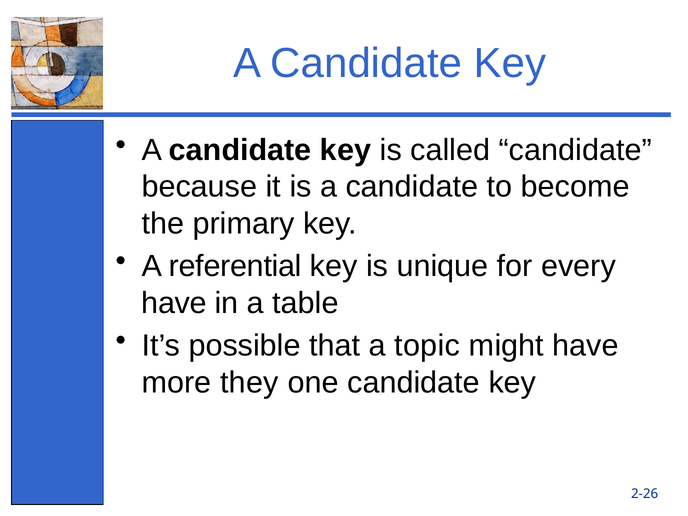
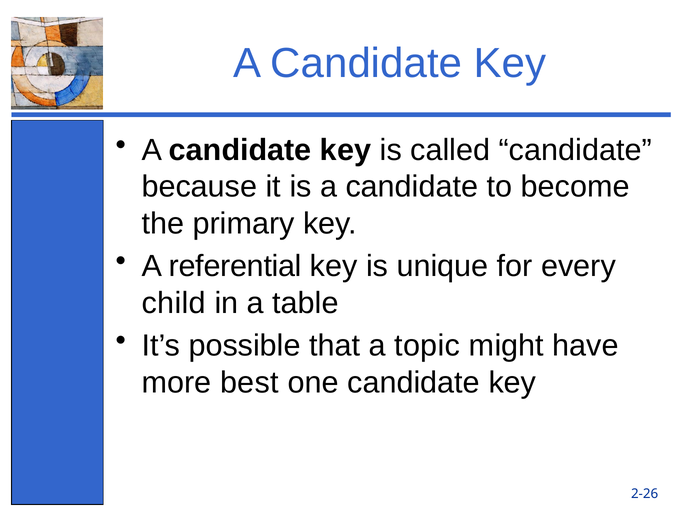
have: have -> child (174, 303)
they: they -> best (249, 383)
